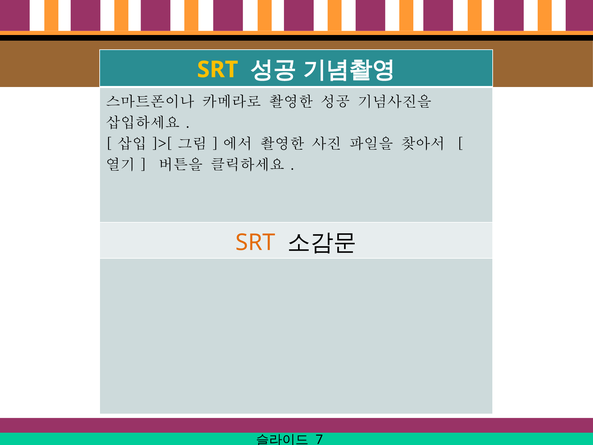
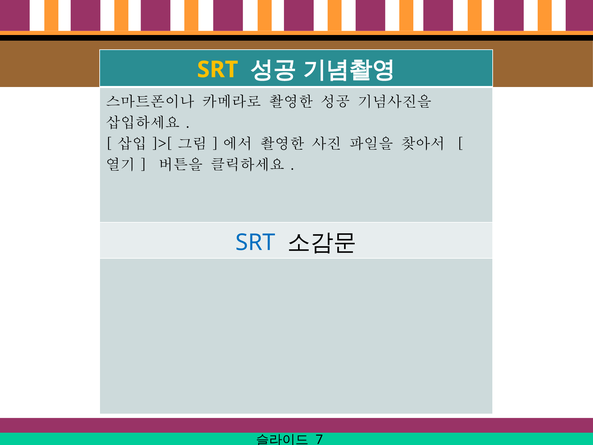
SRT colour: orange -> blue (256, 242)
